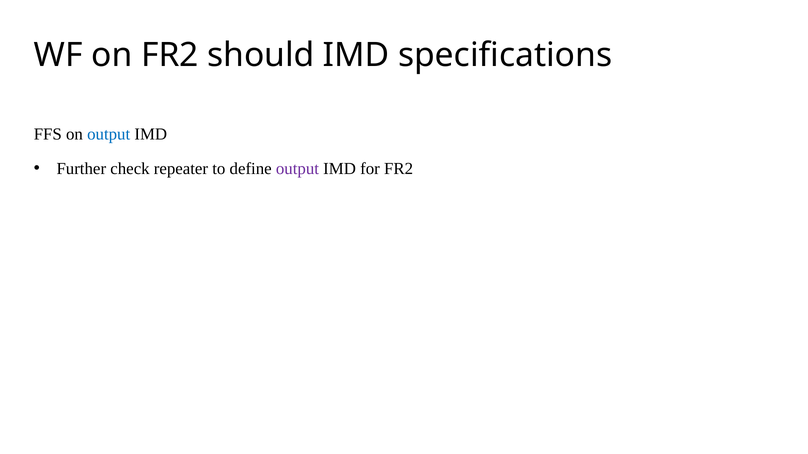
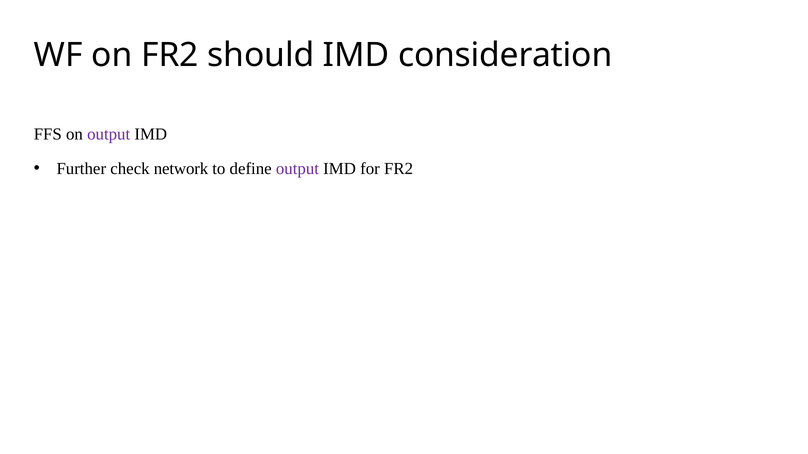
specifications: specifications -> consideration (505, 55)
output colour: blue -> purple (109, 134)
repeater: repeater -> network (181, 169)
